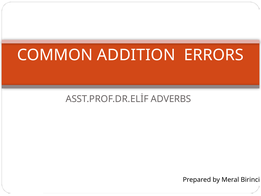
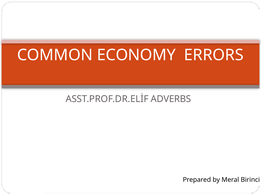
ADDITION: ADDITION -> ECONOMY (136, 55)
